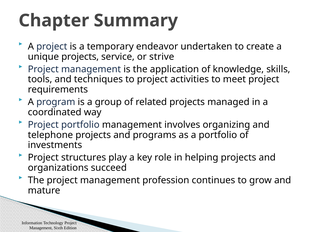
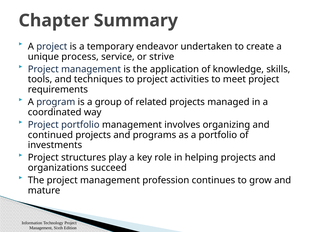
unique projects: projects -> process (80, 57)
telephone: telephone -> continued (50, 135)
